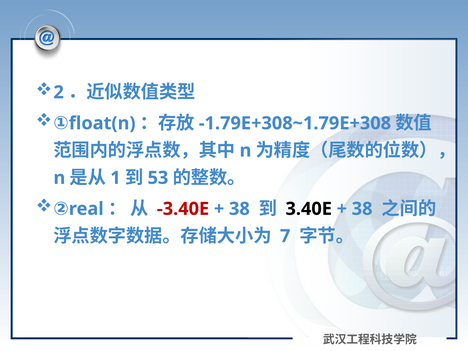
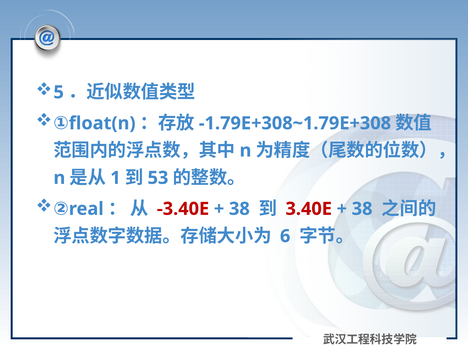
2: 2 -> 5 (59, 92)
3.40E colour: black -> red (309, 209)
7: 7 -> 6 (285, 236)
